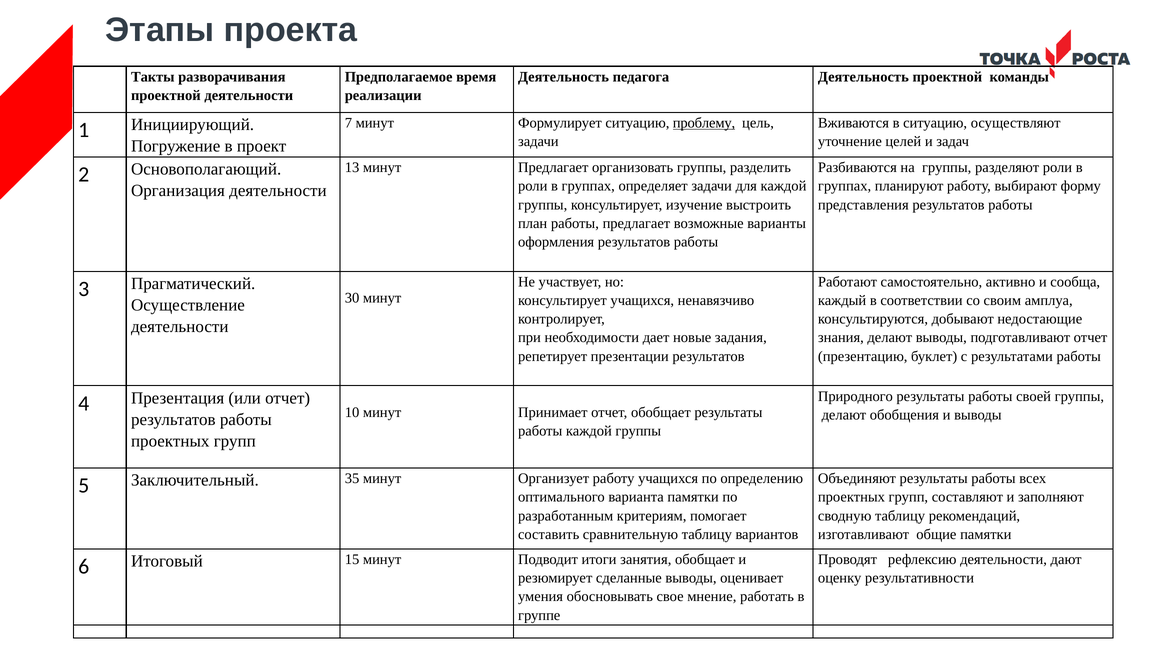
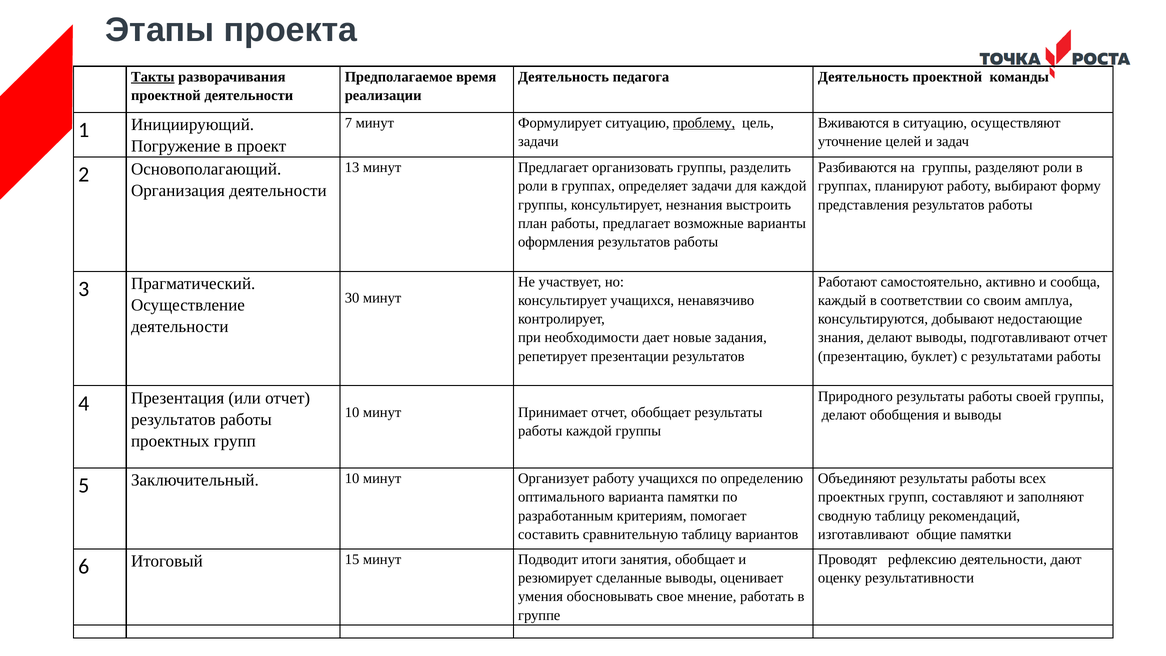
Такты underline: none -> present (153, 77)
изучение: изучение -> незнания (694, 205)
Заключительный 35: 35 -> 10 (352, 478)
